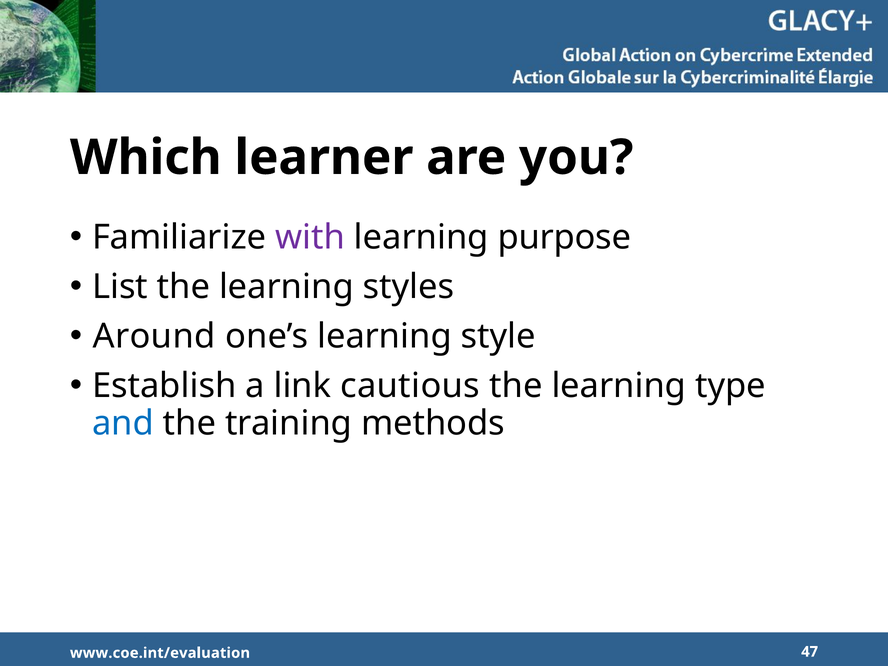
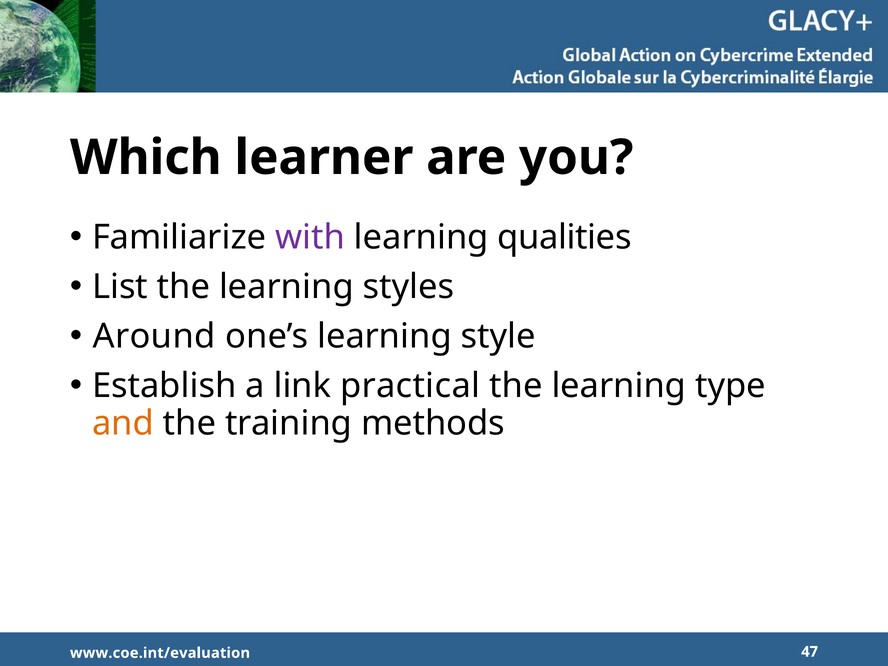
purpose: purpose -> qualities (564, 237)
cautious: cautious -> practical (410, 386)
and colour: blue -> orange (123, 423)
